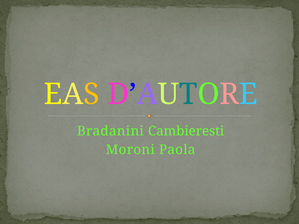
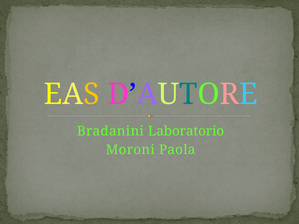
Cambieresti: Cambieresti -> Laboratorio (186, 131)
